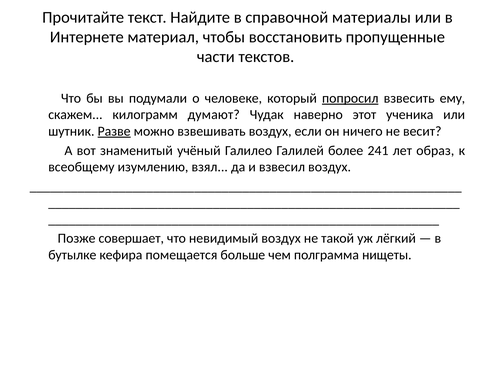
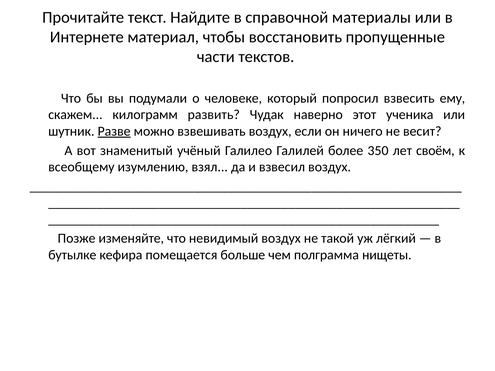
попросил underline: present -> none (350, 98)
думают: думают -> развить (214, 115)
241: 241 -> 350 (378, 151)
образ: образ -> своём (435, 151)
совершает: совершает -> изменяйте (131, 239)
